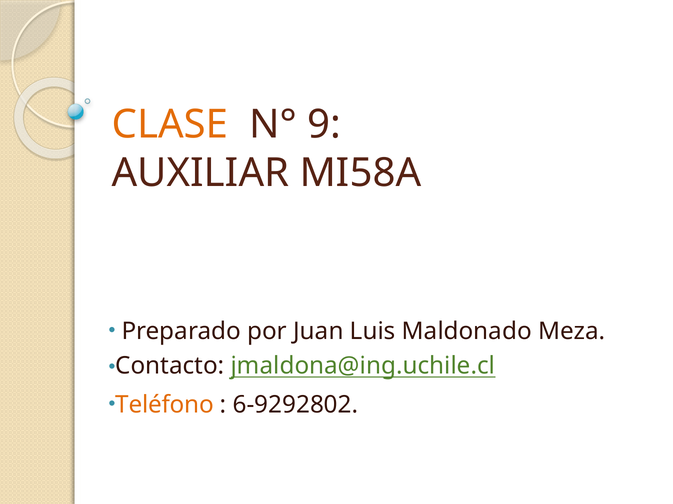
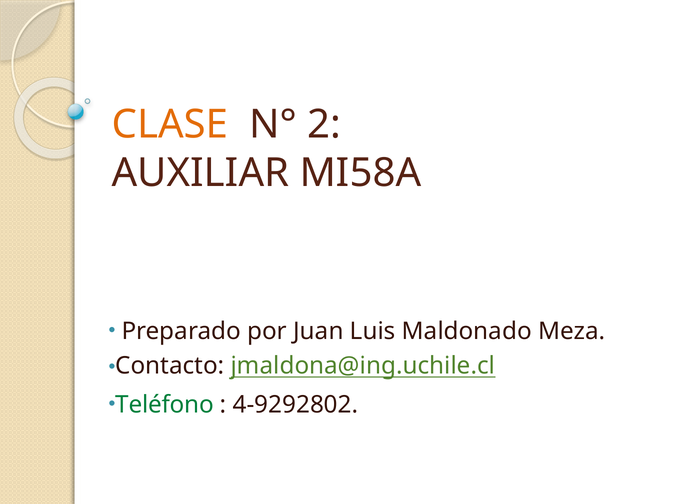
9: 9 -> 2 (324, 125)
Teléfono colour: orange -> green (164, 405)
6-9292802: 6-9292802 -> 4-9292802 (295, 405)
